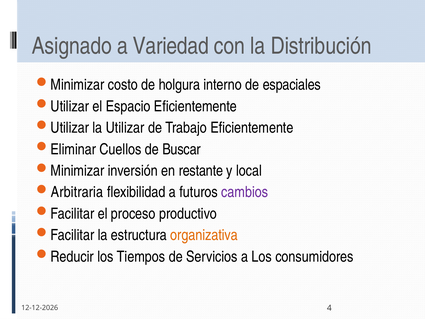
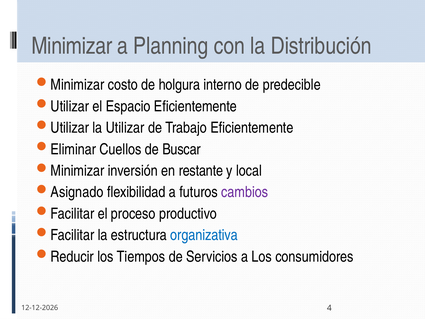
Asignado: Asignado -> Minimizar (72, 46)
Variedad: Variedad -> Planning (171, 46)
espaciales: espaciales -> predecible (292, 85)
Arbitraria: Arbitraria -> Asignado (77, 192)
organizativa colour: orange -> blue (204, 235)
